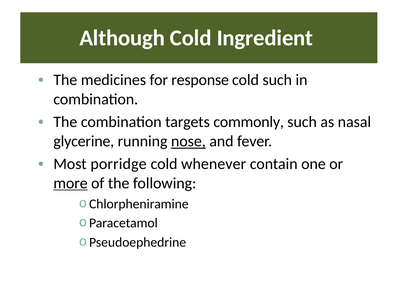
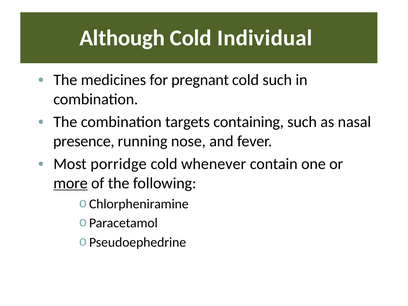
Ingredient: Ingredient -> Individual (265, 38)
response: response -> pregnant (200, 80)
commonly: commonly -> containing (249, 122)
glycerine: glycerine -> presence (84, 141)
nose underline: present -> none (188, 141)
